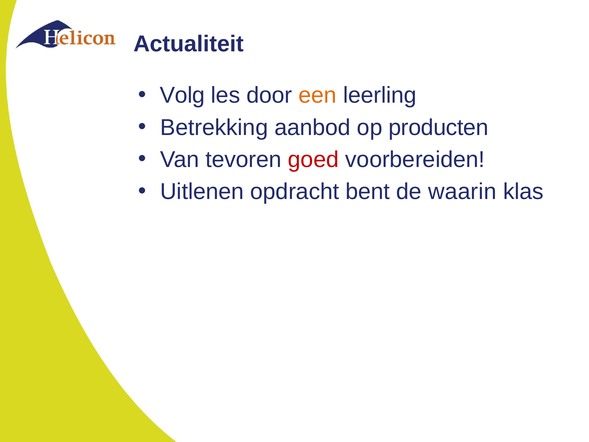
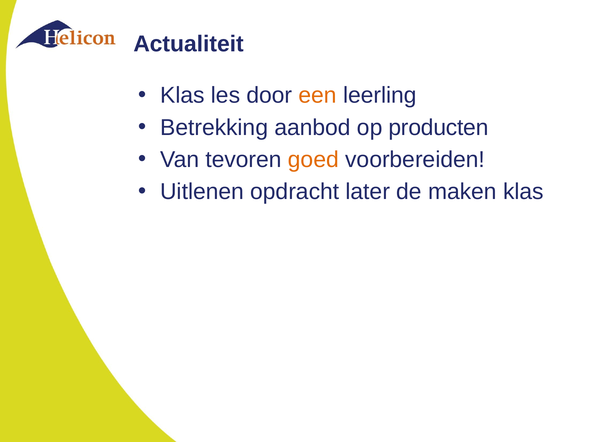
Volg: Volg -> Klas (182, 95)
goed colour: red -> orange (313, 160)
bent: bent -> later (368, 192)
waarin: waarin -> maken (462, 192)
